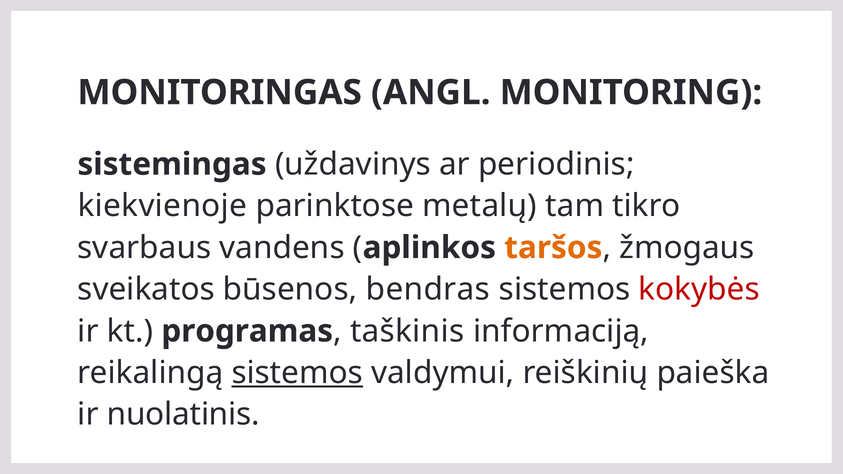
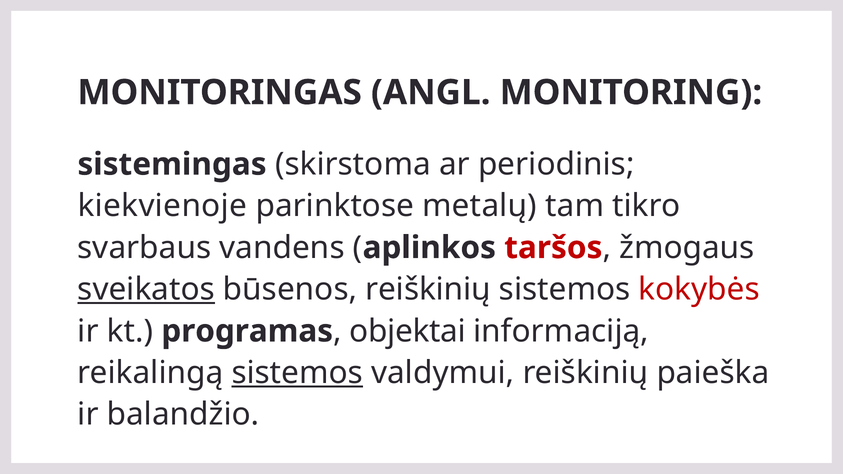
uždavinys: uždavinys -> skirstoma (353, 164)
taršos colour: orange -> red (553, 248)
sveikatos underline: none -> present (146, 290)
būsenos bendras: bendras -> reiškinių (428, 290)
taškinis: taškinis -> objektai (408, 331)
nuolatinis: nuolatinis -> balandžio (183, 415)
